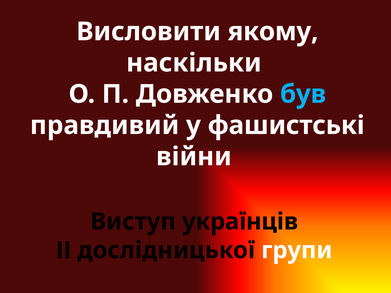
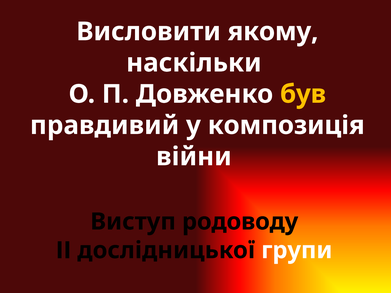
був colour: light blue -> yellow (303, 94)
фашистські: фашистські -> композиція (286, 125)
українців: українців -> родоводу (240, 222)
